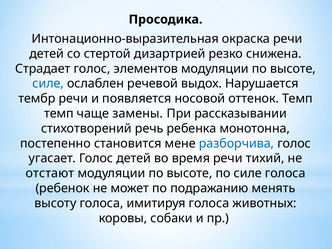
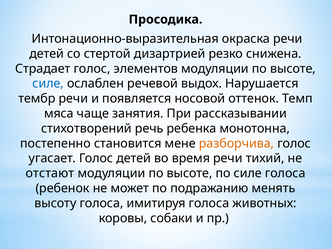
темп: темп -> мяса (59, 114)
замены: замены -> занятия (138, 114)
разборчива colour: blue -> orange (236, 143)
